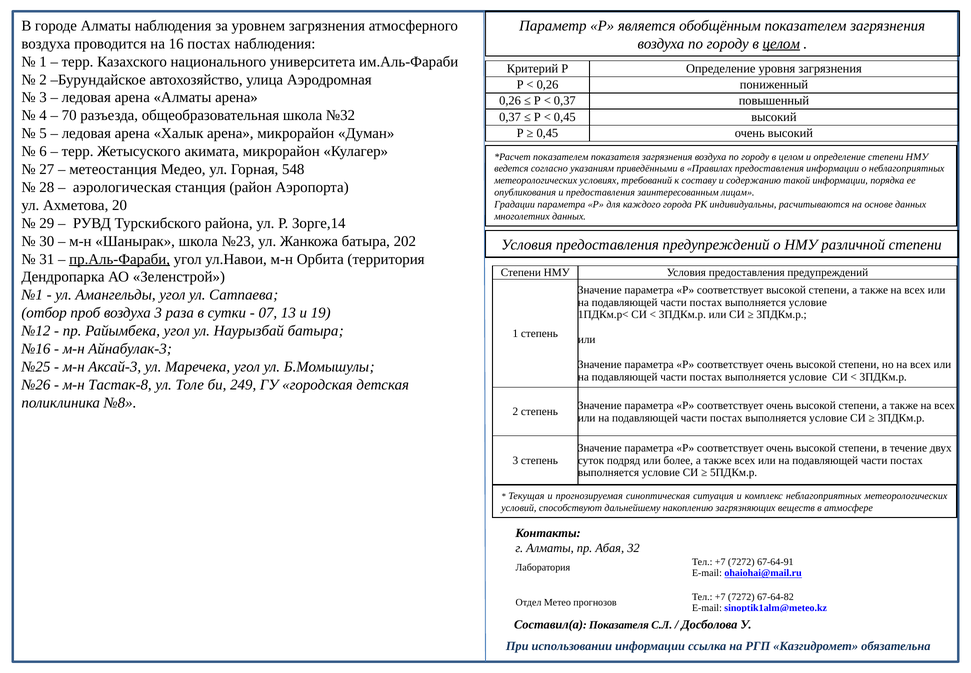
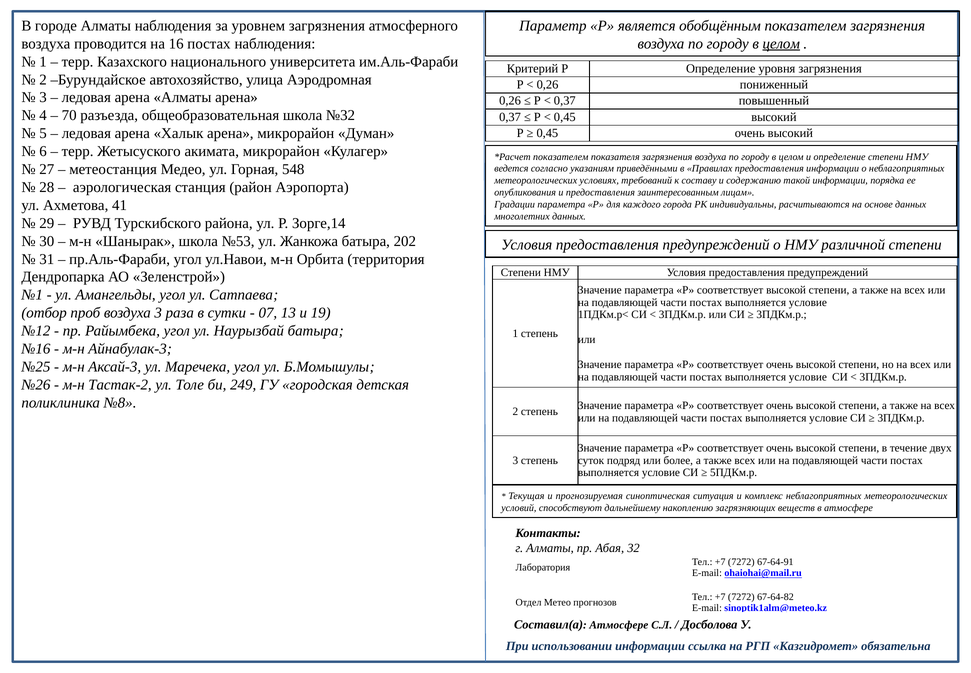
20: 20 -> 41 (120, 205)
№23: №23 -> №53 (238, 241)
пр.Аль-Фараби underline: present -> none (120, 259)
Тастак-8: Тастак-8 -> Тастак-2 (120, 384)
Составил(а Показателя: Показателя -> Атмосфере (619, 625)
